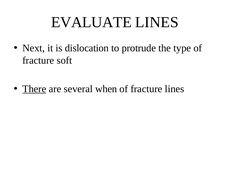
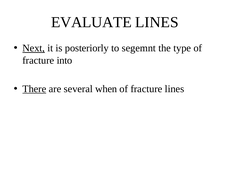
Next underline: none -> present (34, 48)
dislocation: dislocation -> posteriorly (87, 48)
protrude: protrude -> segemnt (139, 48)
soft: soft -> into (64, 61)
